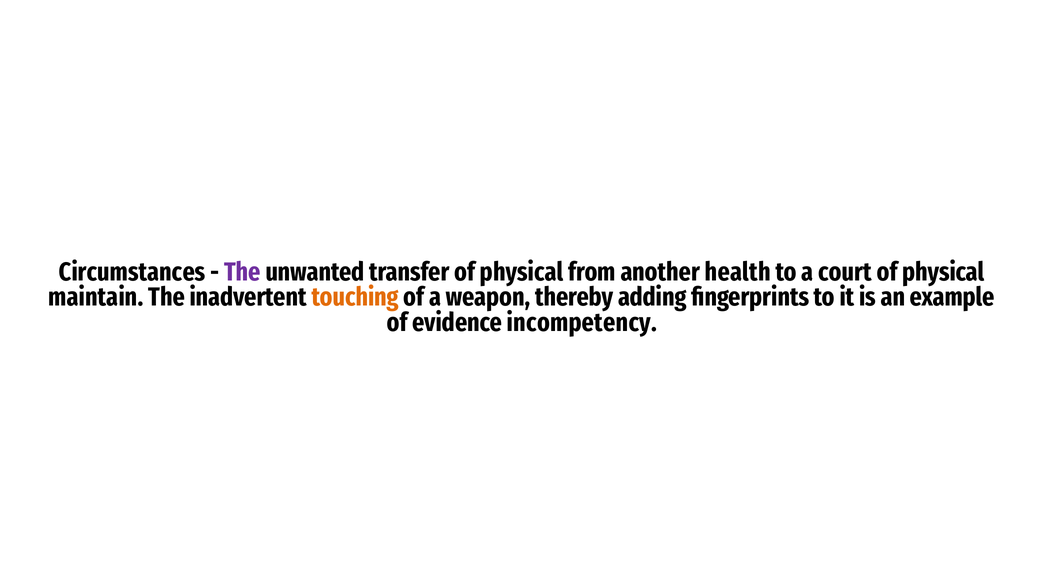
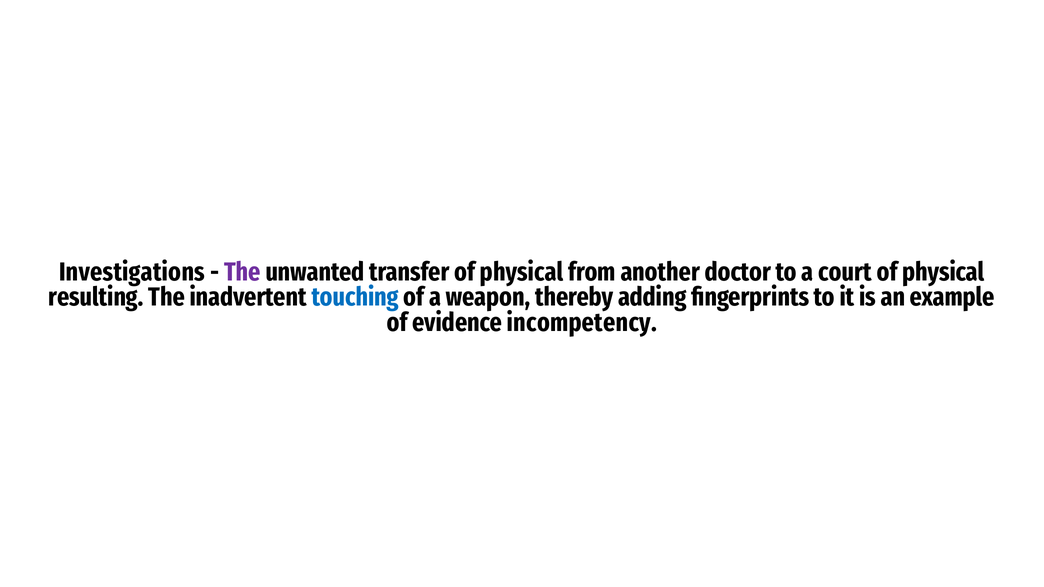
Circumstances: Circumstances -> Investigations (132, 272)
health: health -> doctor (738, 272)
maintain: maintain -> resulting (96, 298)
touching colour: orange -> blue (355, 298)
